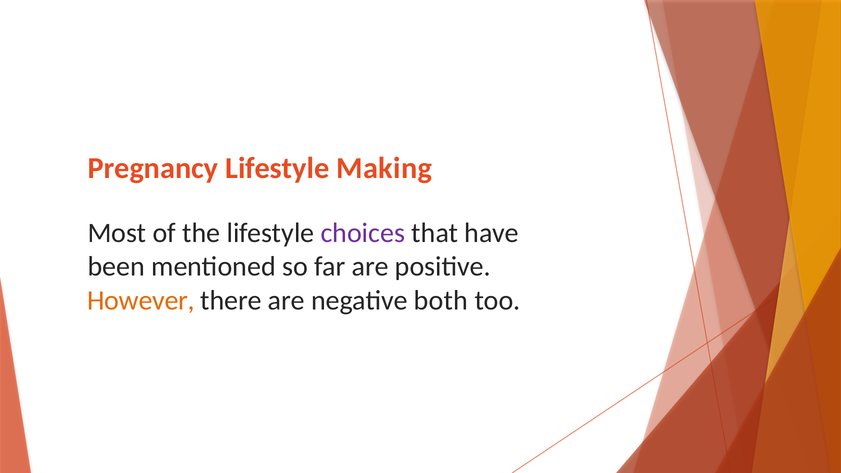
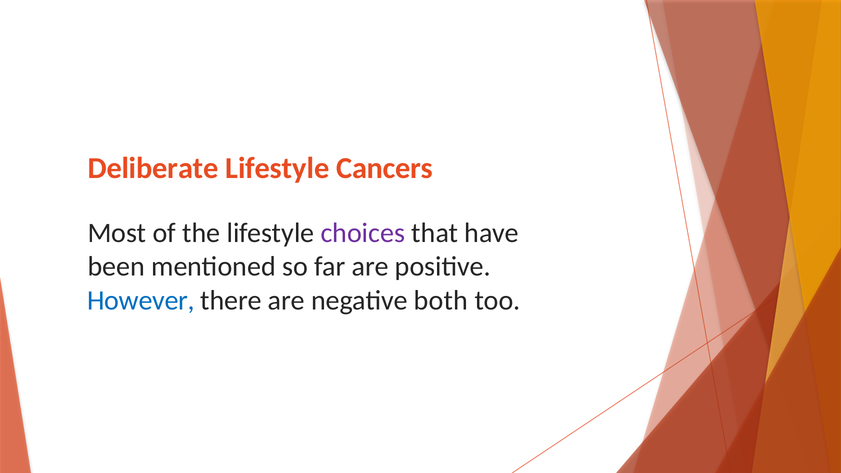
Pregnancy: Pregnancy -> Deliberate (153, 168)
Making: Making -> Cancers (384, 168)
However colour: orange -> blue (141, 300)
